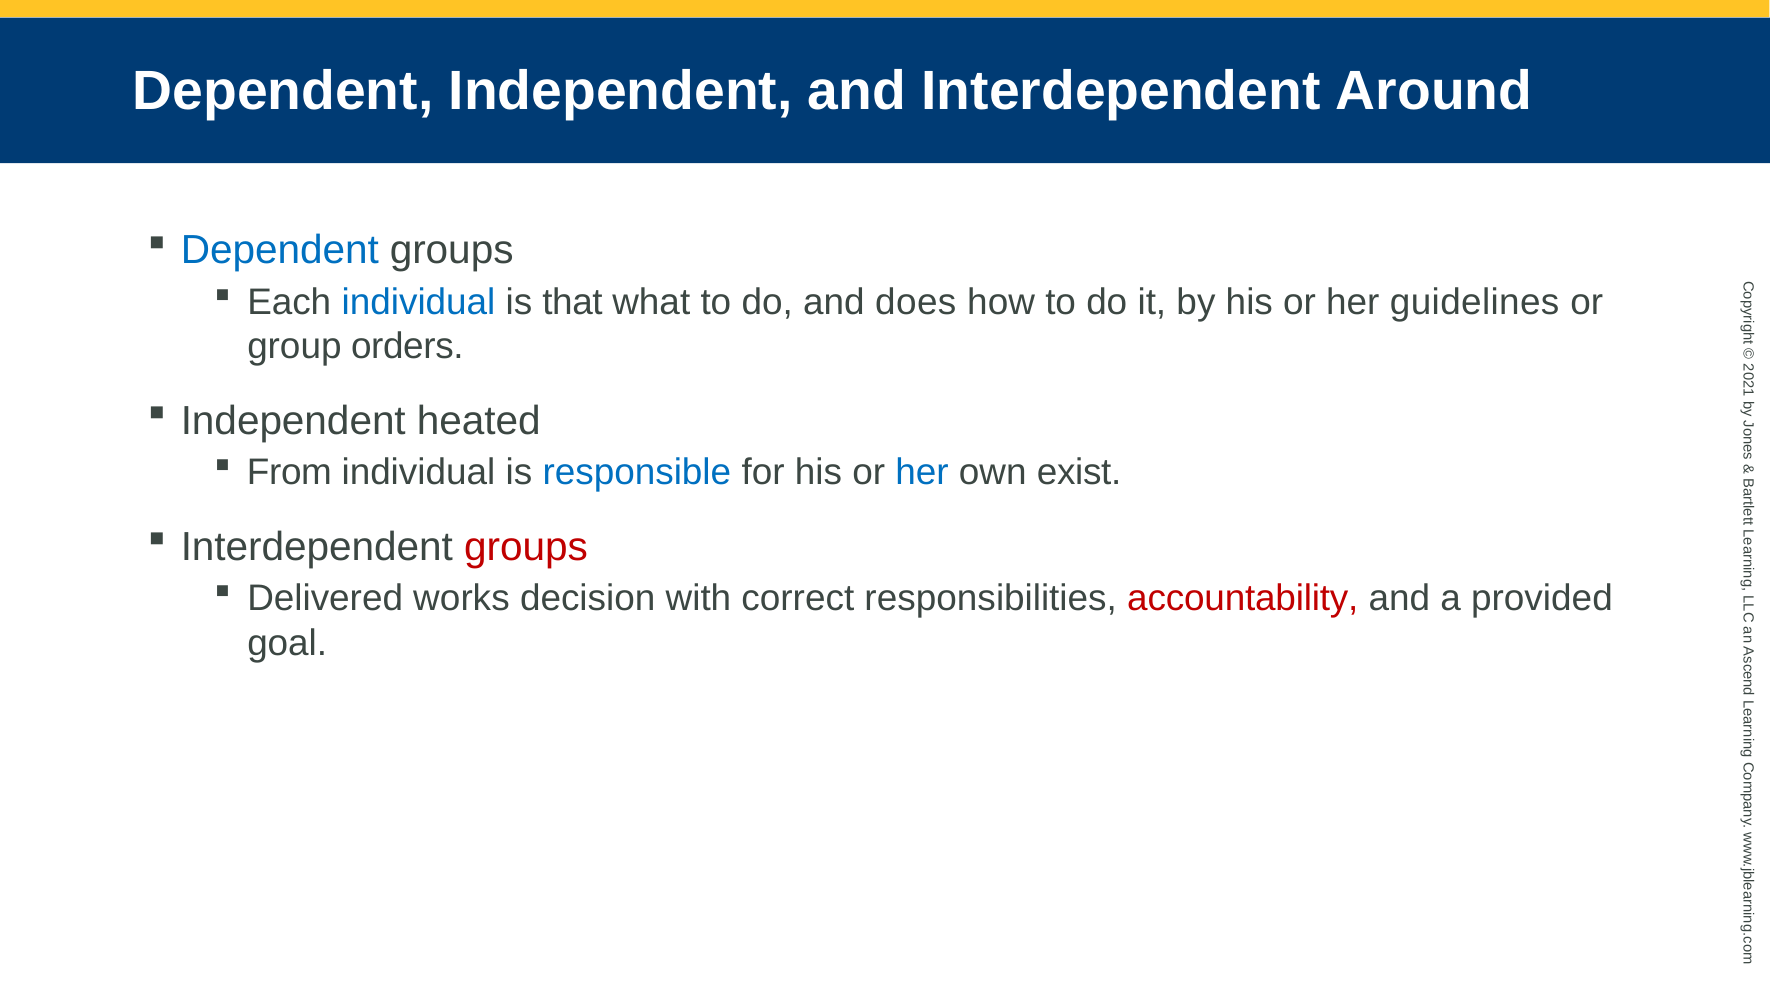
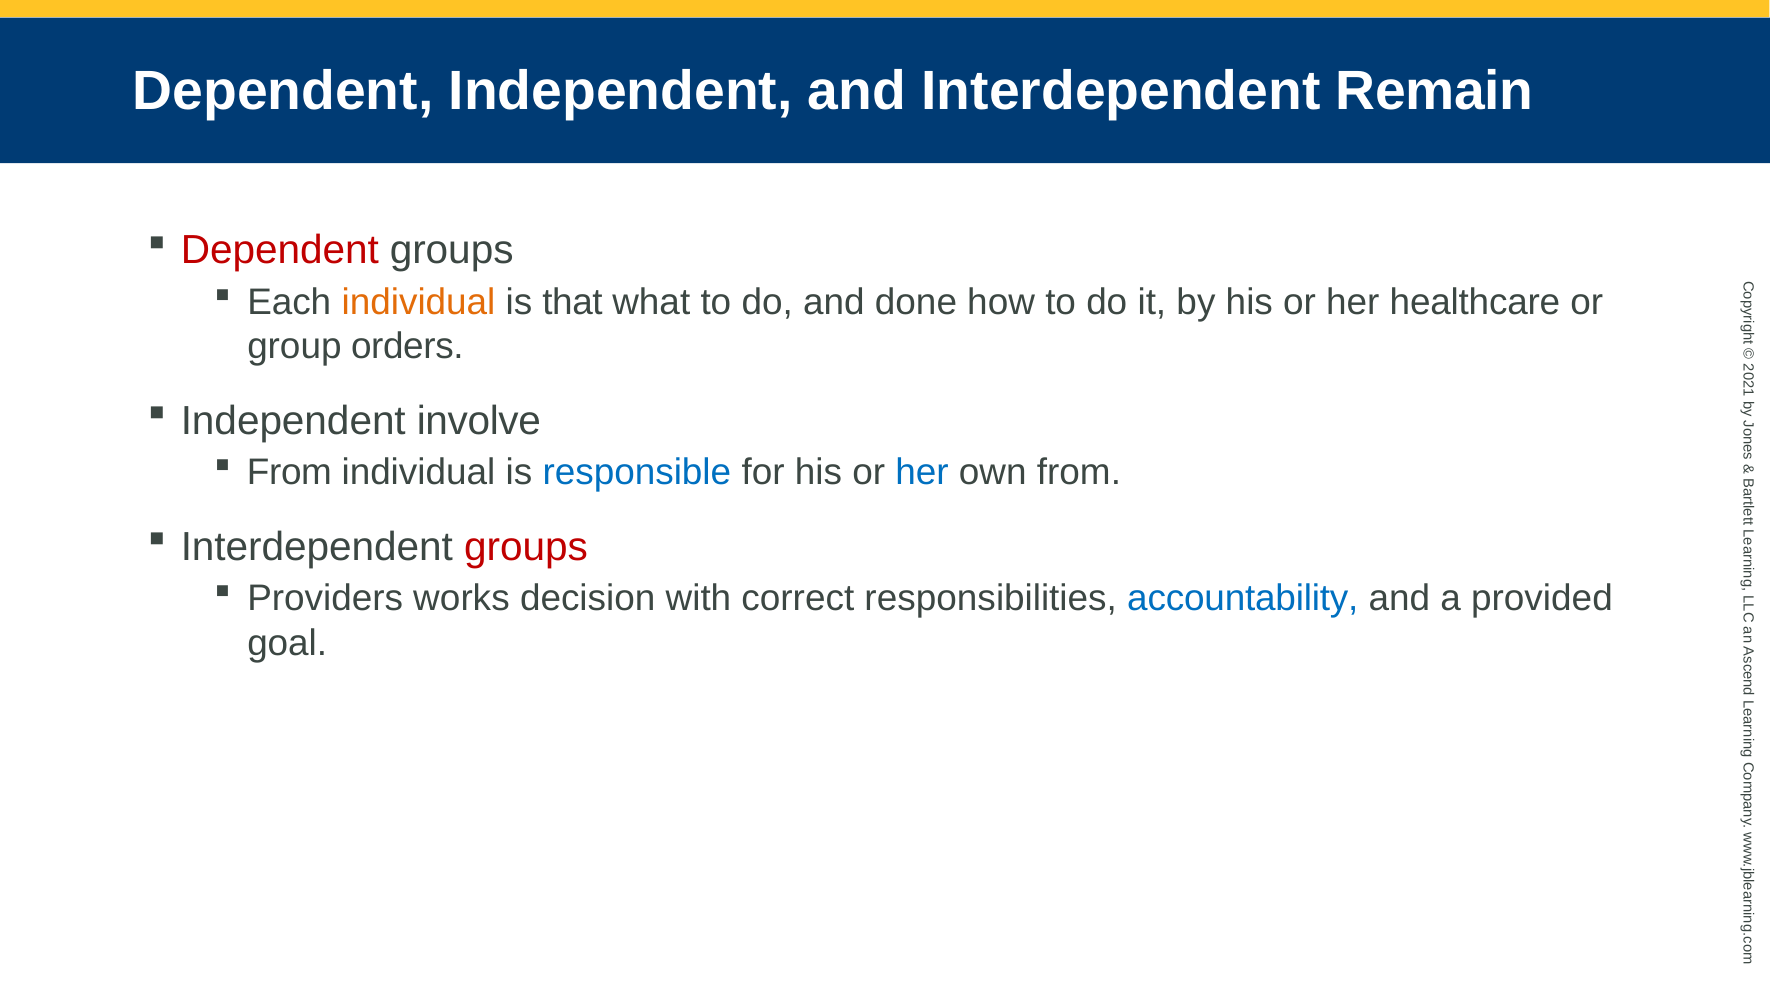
Around: Around -> Remain (1434, 91)
Dependent colour: blue -> red (280, 250)
individual colour: blue -> orange (419, 302)
does: does -> done (916, 302)
guidelines: guidelines -> healthcare (1475, 302)
heated: heated -> involve (479, 421)
own exist: exist -> from (1079, 472)
Delivered: Delivered -> Providers (325, 598)
accountability colour: red -> blue (1243, 598)
